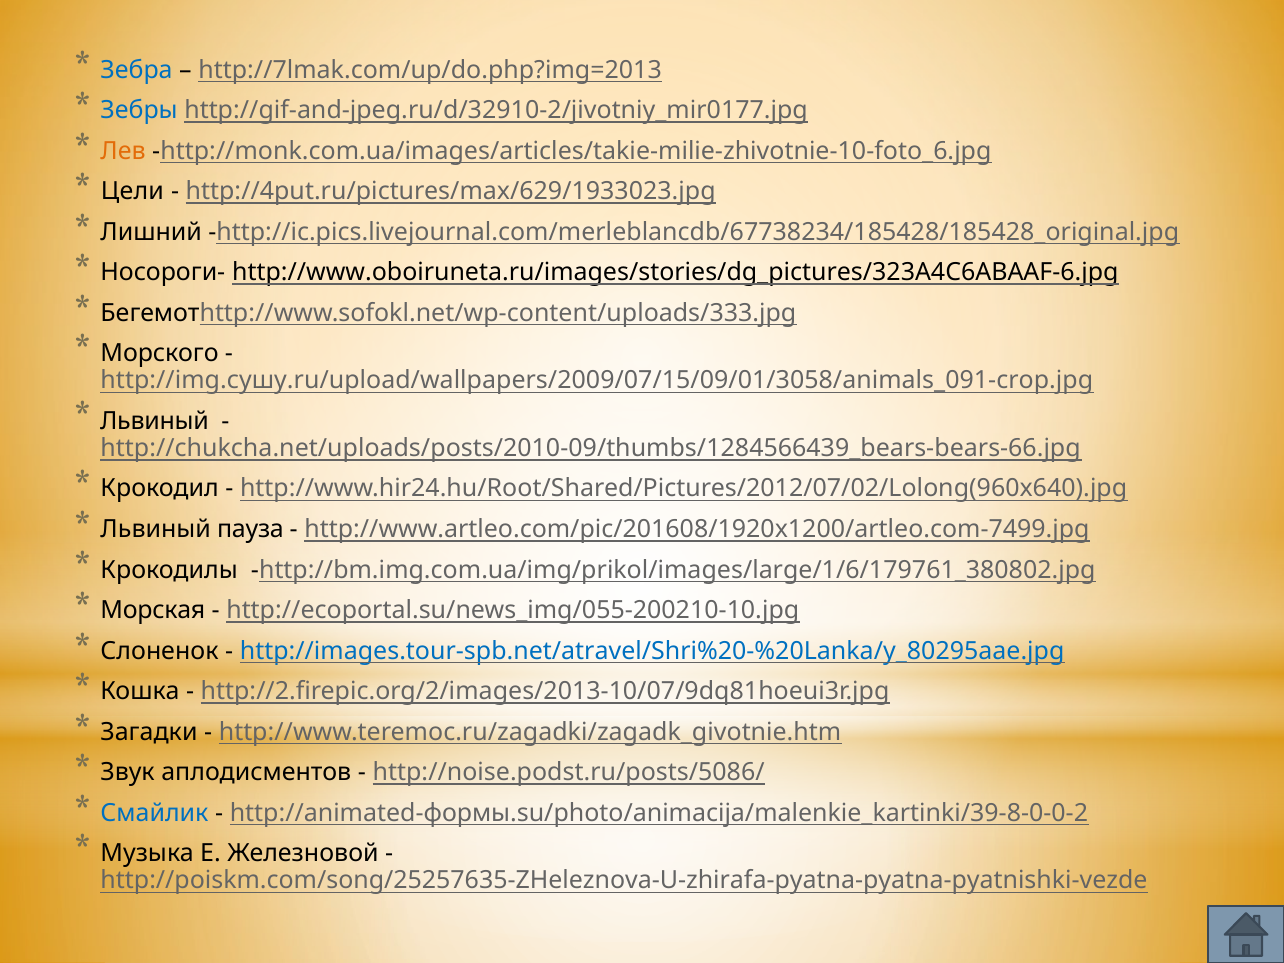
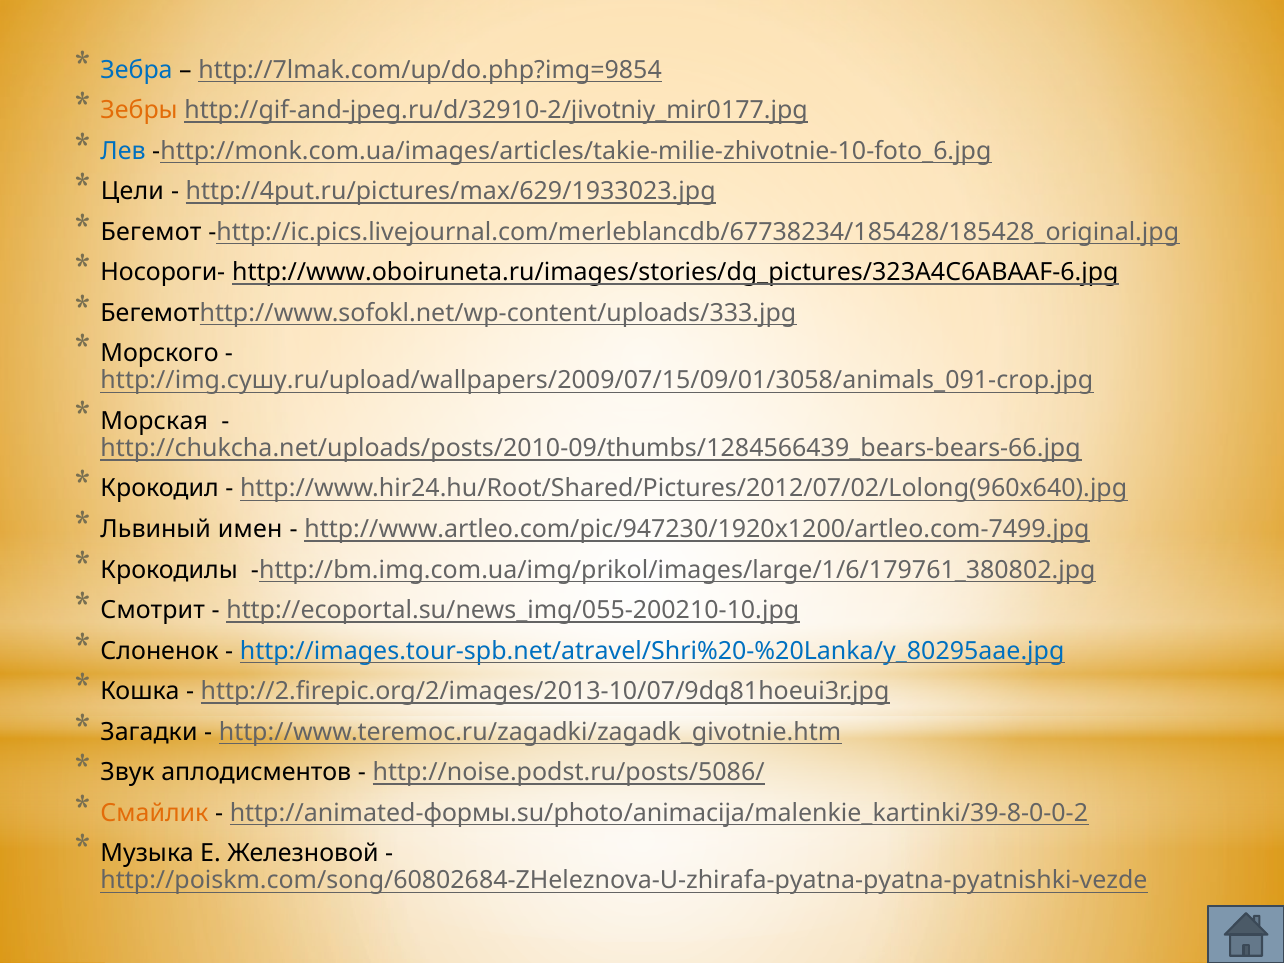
http://7lmak.com/up/do.php?img=2013: http://7lmak.com/up/do.php?img=2013 -> http://7lmak.com/up/do.php?img=9854 (430, 70)
Зебры colour: blue -> orange (139, 110)
Лев colour: orange -> blue (123, 151)
Лишний: Лишний -> Бегемот (151, 232)
Львиный: Львиный -> Морская (154, 421)
пауза: пауза -> имен (250, 529)
http://www.artleo.com/pic/201608/1920x1200/artleo.com-7499.jpg: http://www.artleo.com/pic/201608/1920x1200/artleo.com-7499.jpg -> http://www.artleo.com/pic/947230/1920x1200/artleo.com-7499.jpg (697, 529)
Морская: Морская -> Смотрит (153, 610)
Смайлик colour: blue -> orange (154, 813)
http://poiskm.com/song/25257635-ZHeleznova-U-zhirafa-pyatna-pyatna-pyatnishki-vezde: http://poiskm.com/song/25257635-ZHeleznova-U-zhirafa-pyatna-pyatna-pyatnishki-vezde -> http://poiskm.com/song/60802684-ZHeleznova-U-zhirafa-pyatna-pyatna-pyatnishki-vezde (624, 881)
